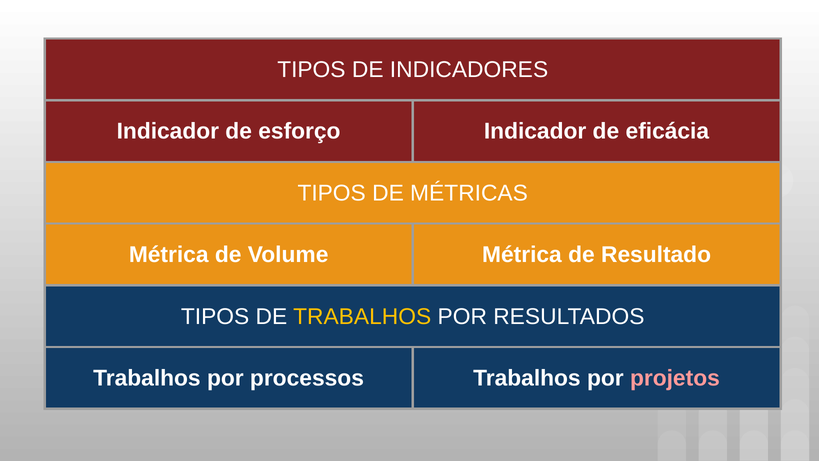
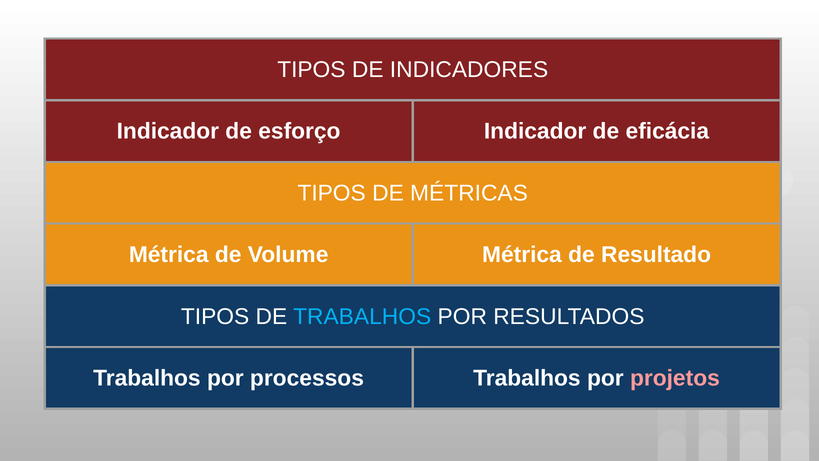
TRABALHOS colour: yellow -> light blue (362, 316)
